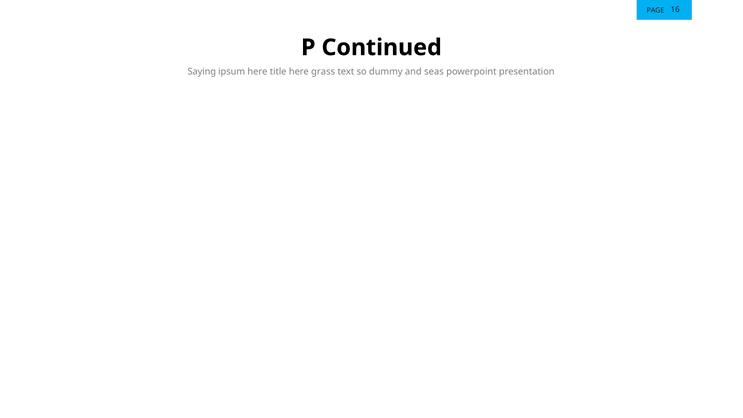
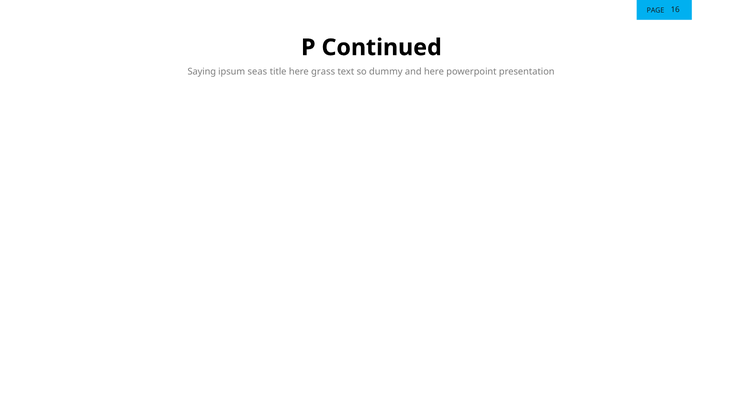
ipsum here: here -> seas (257, 72)
and seas: seas -> here (434, 72)
